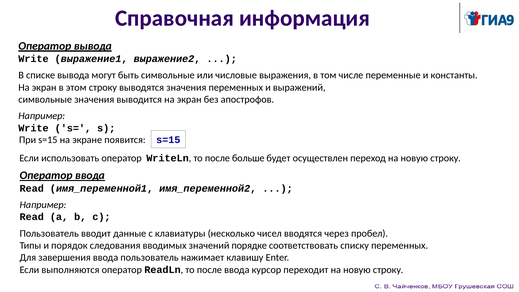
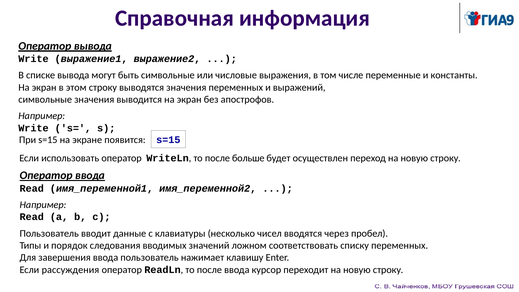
порядке: порядке -> ложном (249, 246)
выполняются: выполняются -> рассуждения (70, 270)
